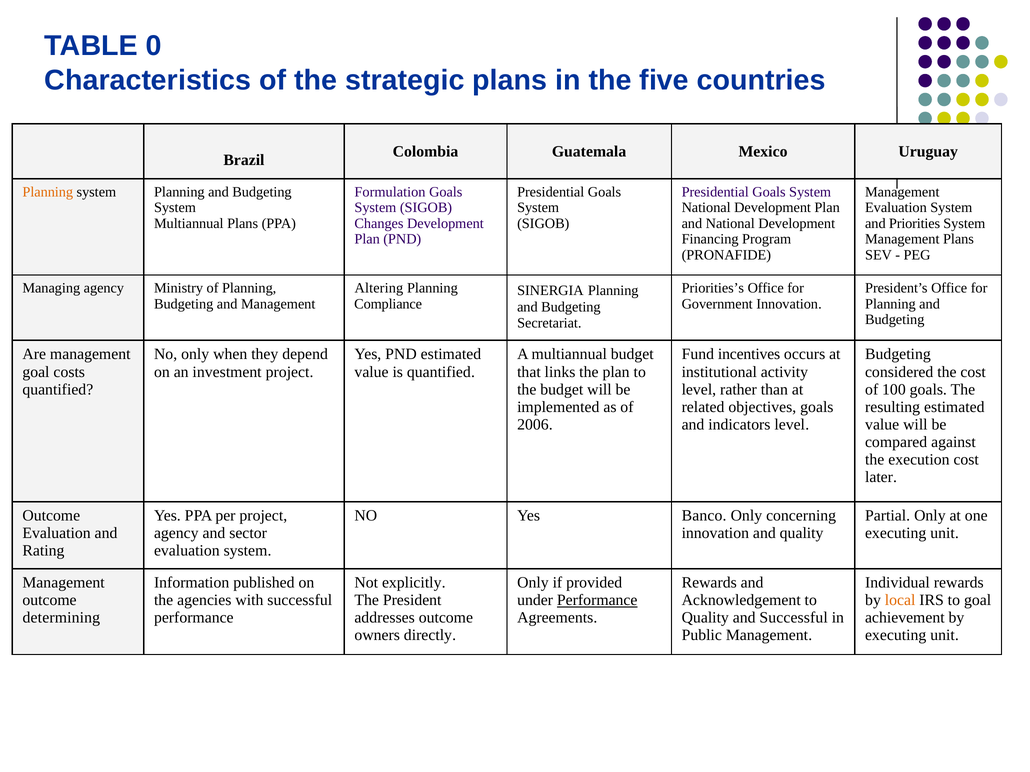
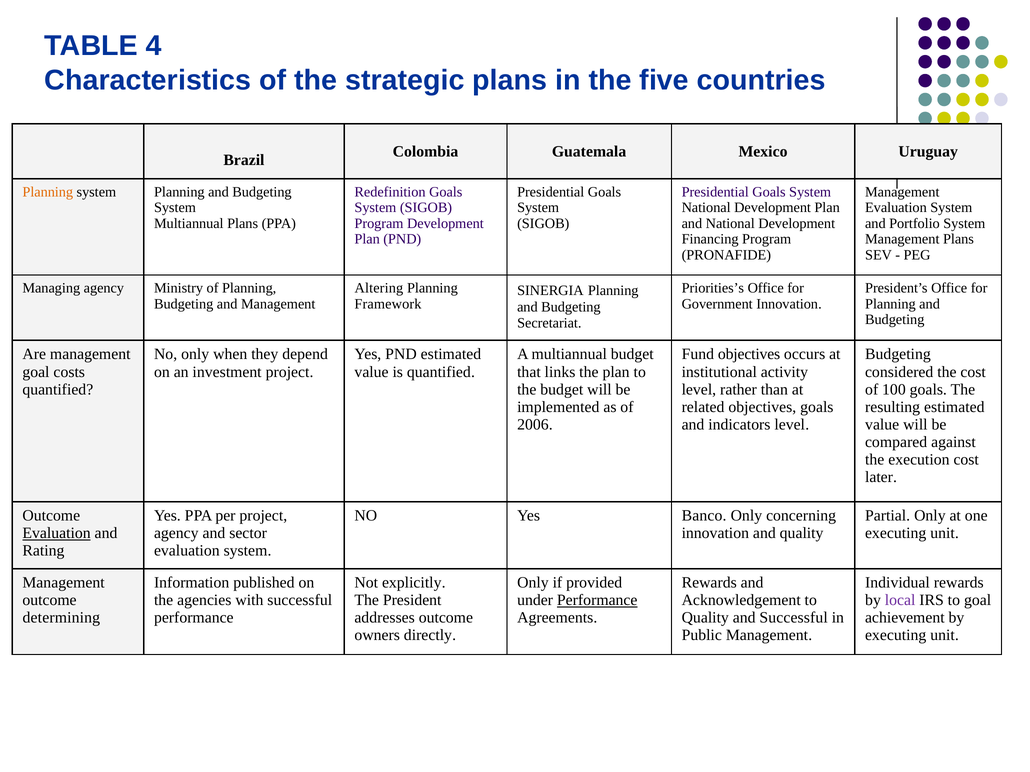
0: 0 -> 4 (154, 46)
Formulation: Formulation -> Redefinition (390, 192)
Changes: Changes -> Program (379, 224)
Priorities: Priorities -> Portfolio (914, 224)
Compliance: Compliance -> Framework (388, 304)
Fund incentives: incentives -> objectives (749, 355)
Evaluation underline: none -> present (57, 534)
local colour: orange -> purple (900, 601)
